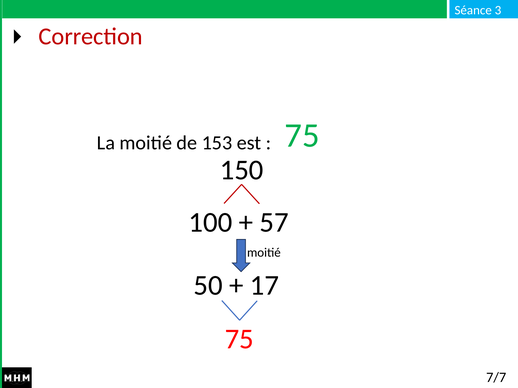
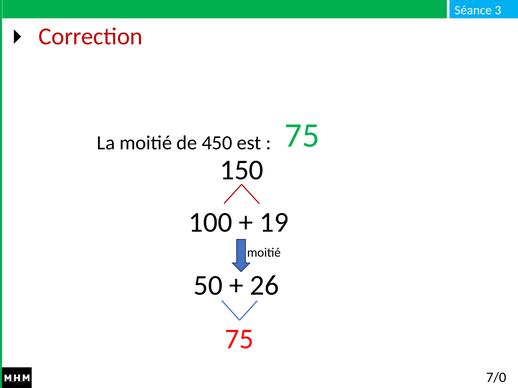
153: 153 -> 450 (217, 143)
57: 57 -> 19 (274, 222)
17: 17 -> 26 (264, 286)
7/7: 7/7 -> 7/0 (496, 378)
